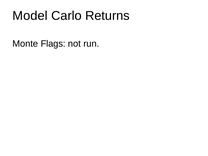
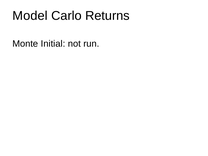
Flags: Flags -> Initial (53, 44)
